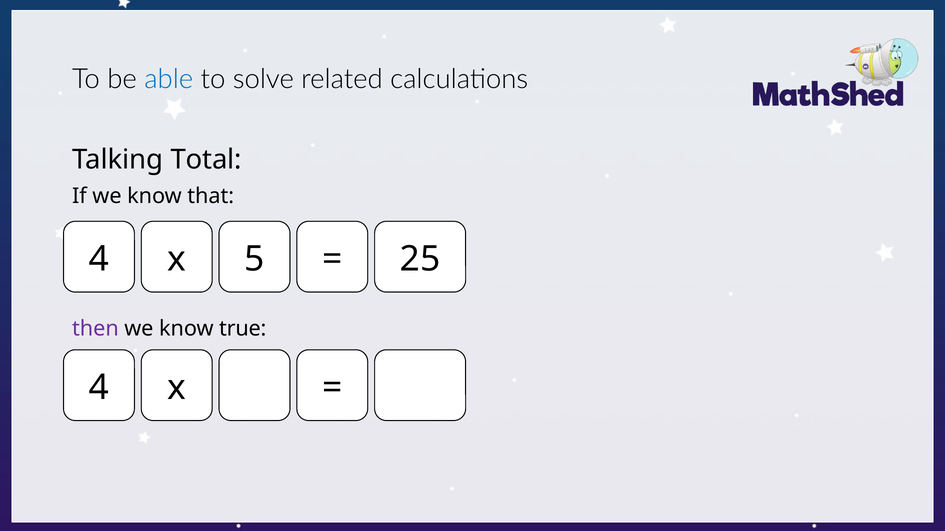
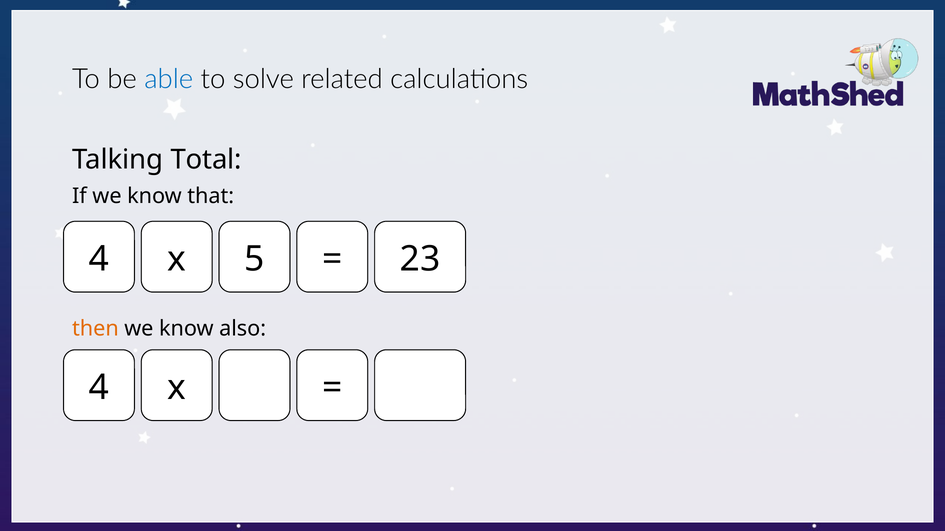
25: 25 -> 23 (420, 259)
then colour: purple -> orange (95, 329)
true: true -> also (243, 329)
